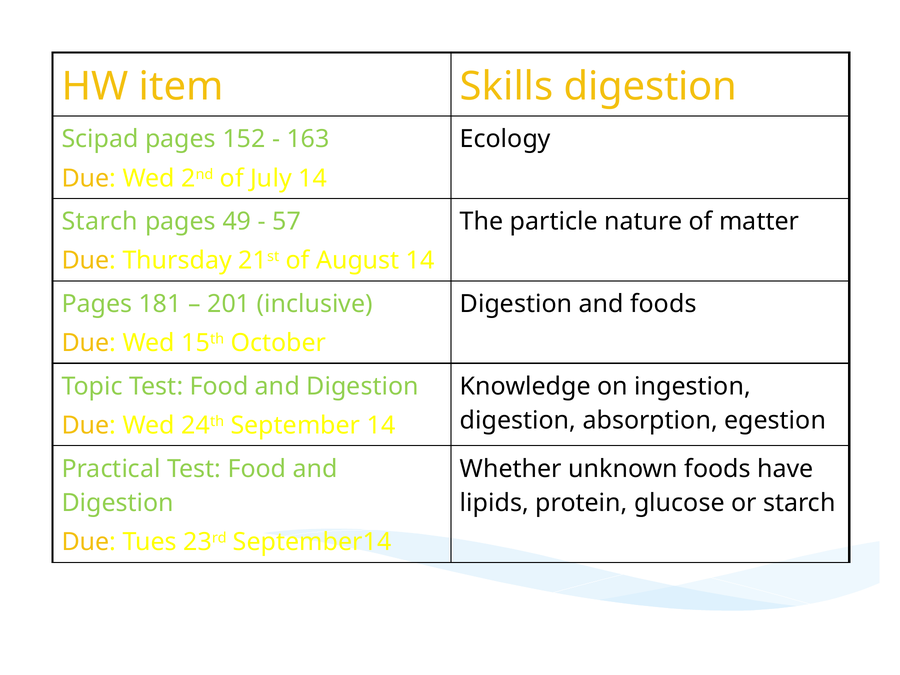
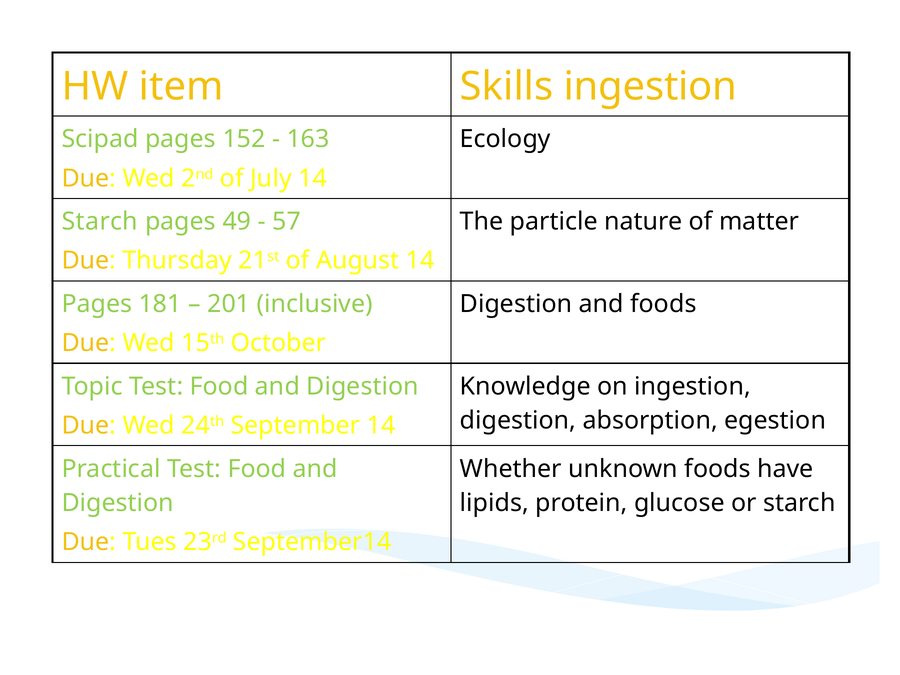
Skills digestion: digestion -> ingestion (650, 87)
